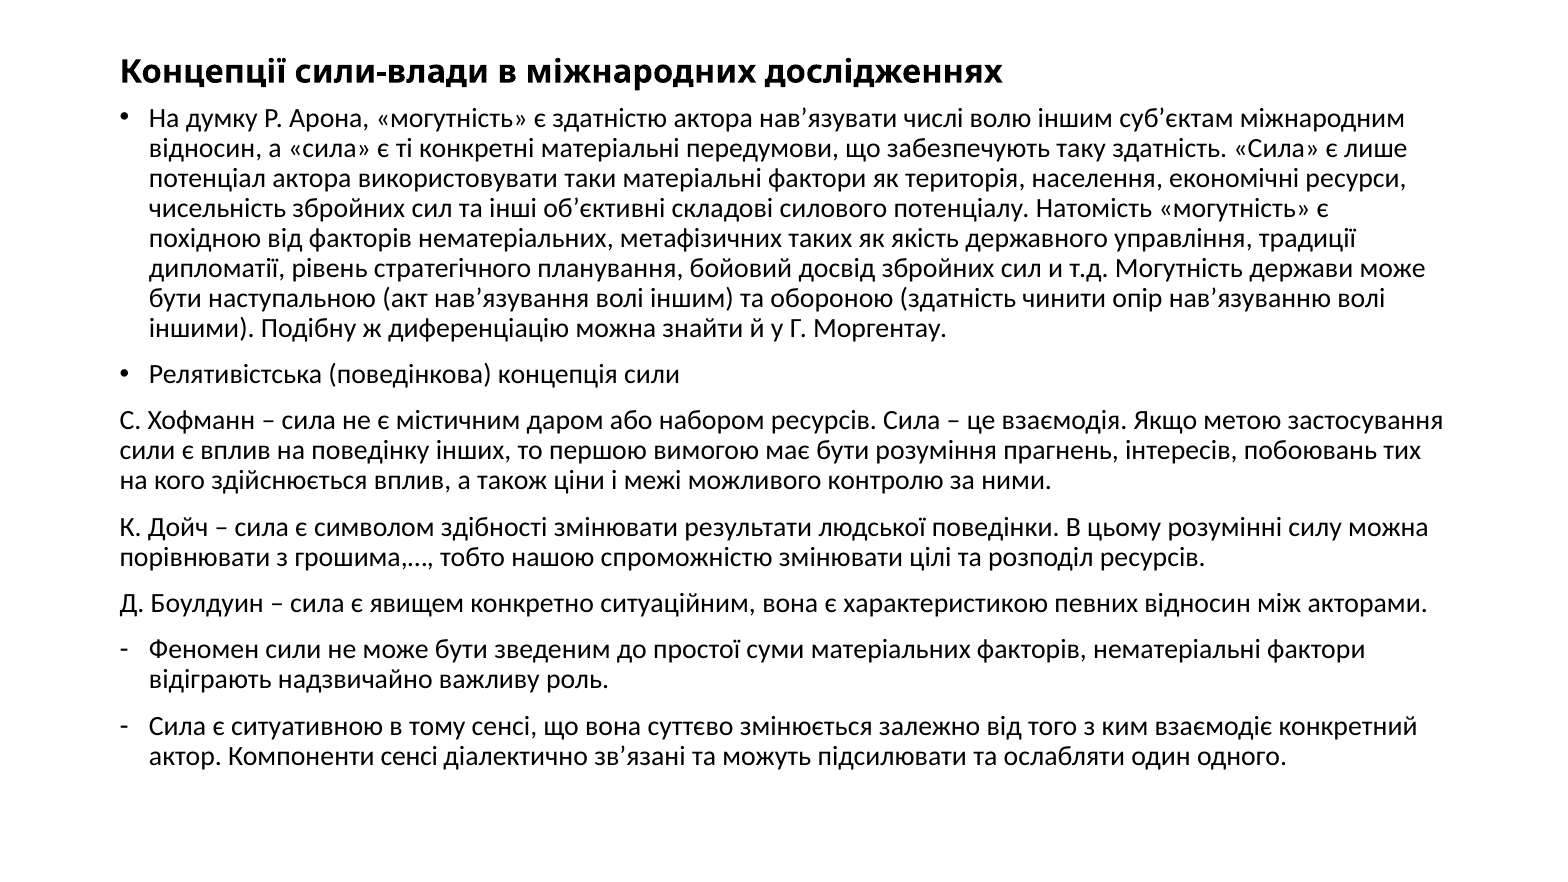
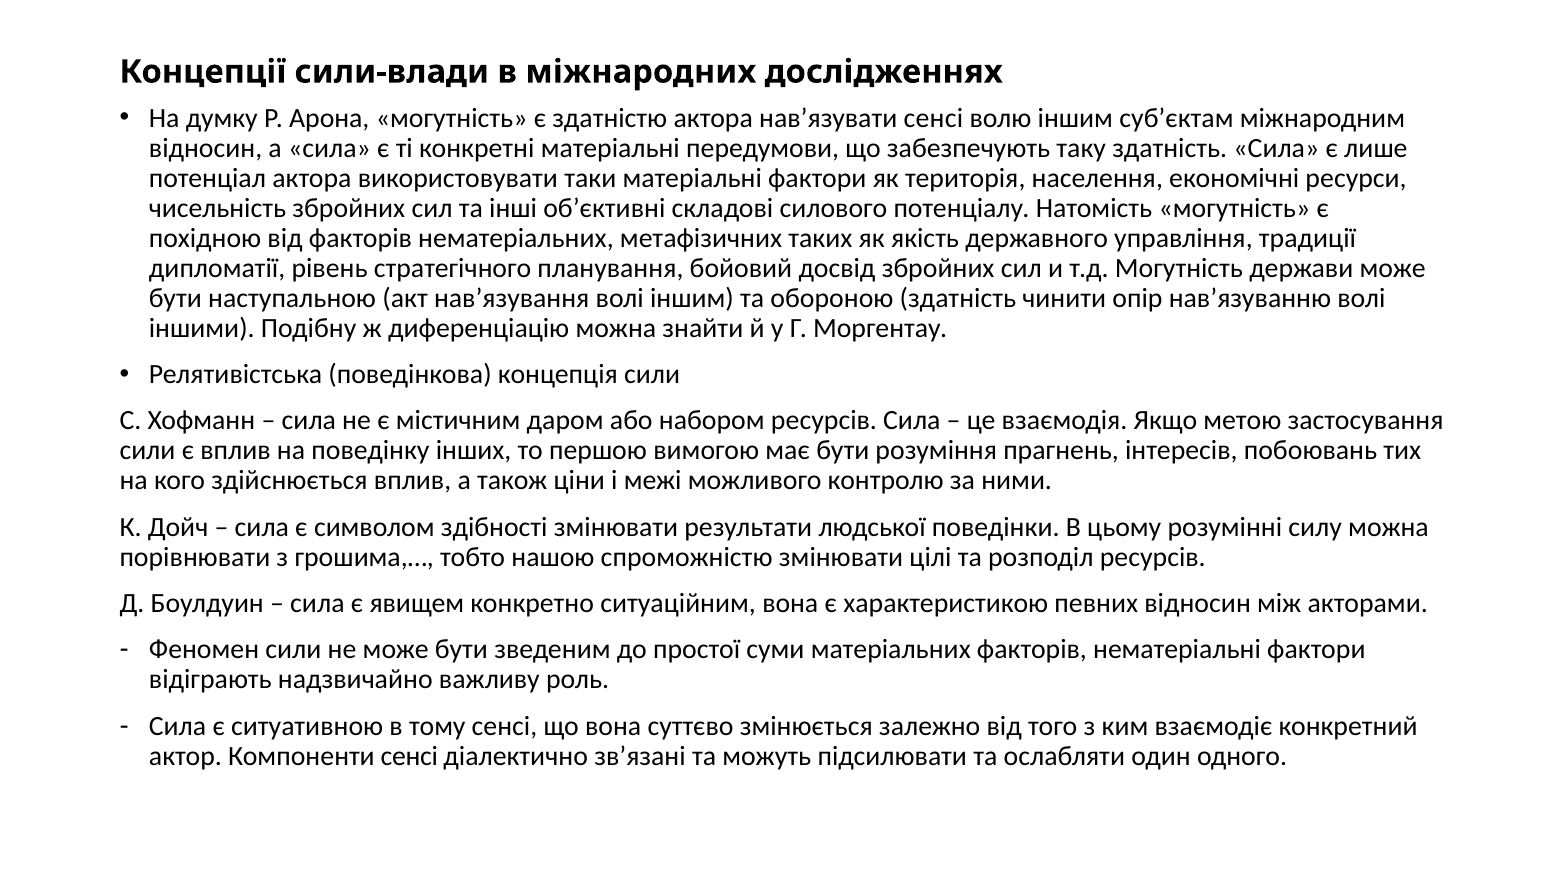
нав’язувати числі: числі -> сенсі (933, 118)
